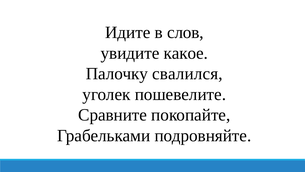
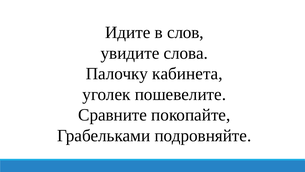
какое: какое -> слова (186, 53)
свалился: свалился -> кабинета (187, 74)
